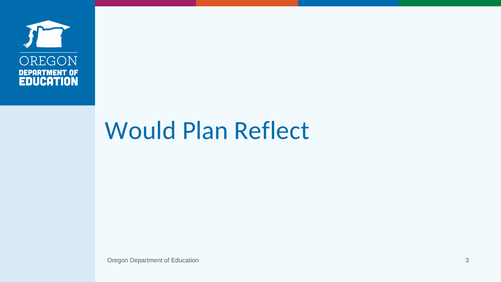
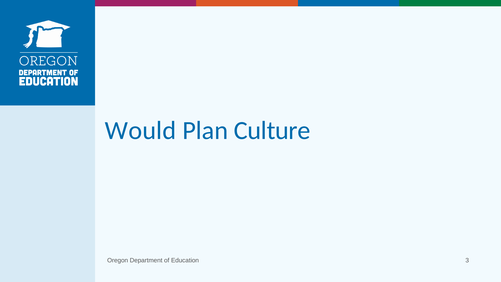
Reflect: Reflect -> Culture (272, 131)
